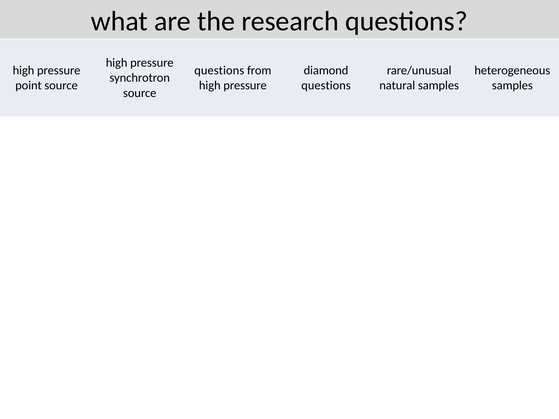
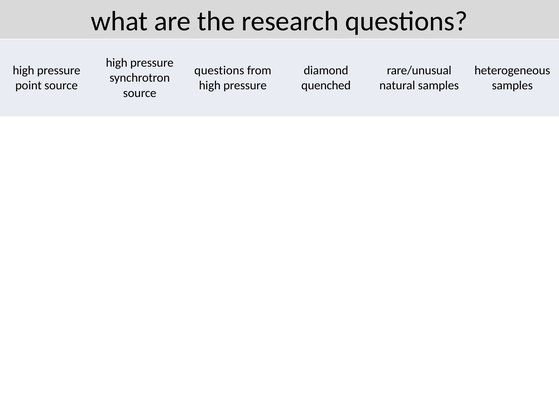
questions: questions -> quenched (326, 86)
